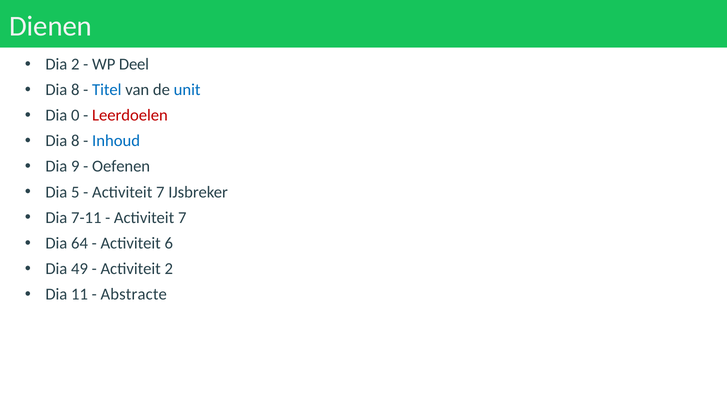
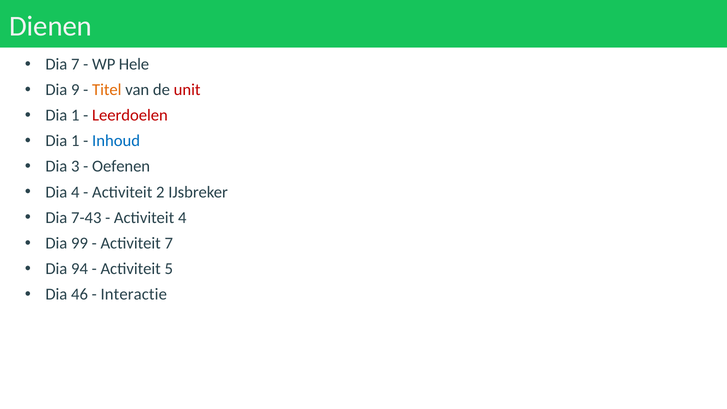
Dia 2: 2 -> 7 (75, 64)
Deel: Deel -> Hele (134, 64)
8: 8 -> 9 (75, 90)
Titel colour: blue -> orange (107, 90)
unit colour: blue -> red (187, 90)
0: 0 -> 1 (75, 115)
8: 8 -> 1 (75, 141)
9: 9 -> 3 (75, 166)
Dia 5: 5 -> 4 (75, 192)
7: 7 -> 2 (160, 192)
7-11: 7-11 -> 7-43 (86, 218)
7: 7 -> 4 (182, 218)
64: 64 -> 99 (80, 243)
Activiteit 6: 6 -> 7 (169, 243)
49: 49 -> 94 (80, 269)
Activiteit 2: 2 -> 5 (169, 269)
11: 11 -> 46 (80, 294)
Abstracte: Abstracte -> Interactie (134, 294)
